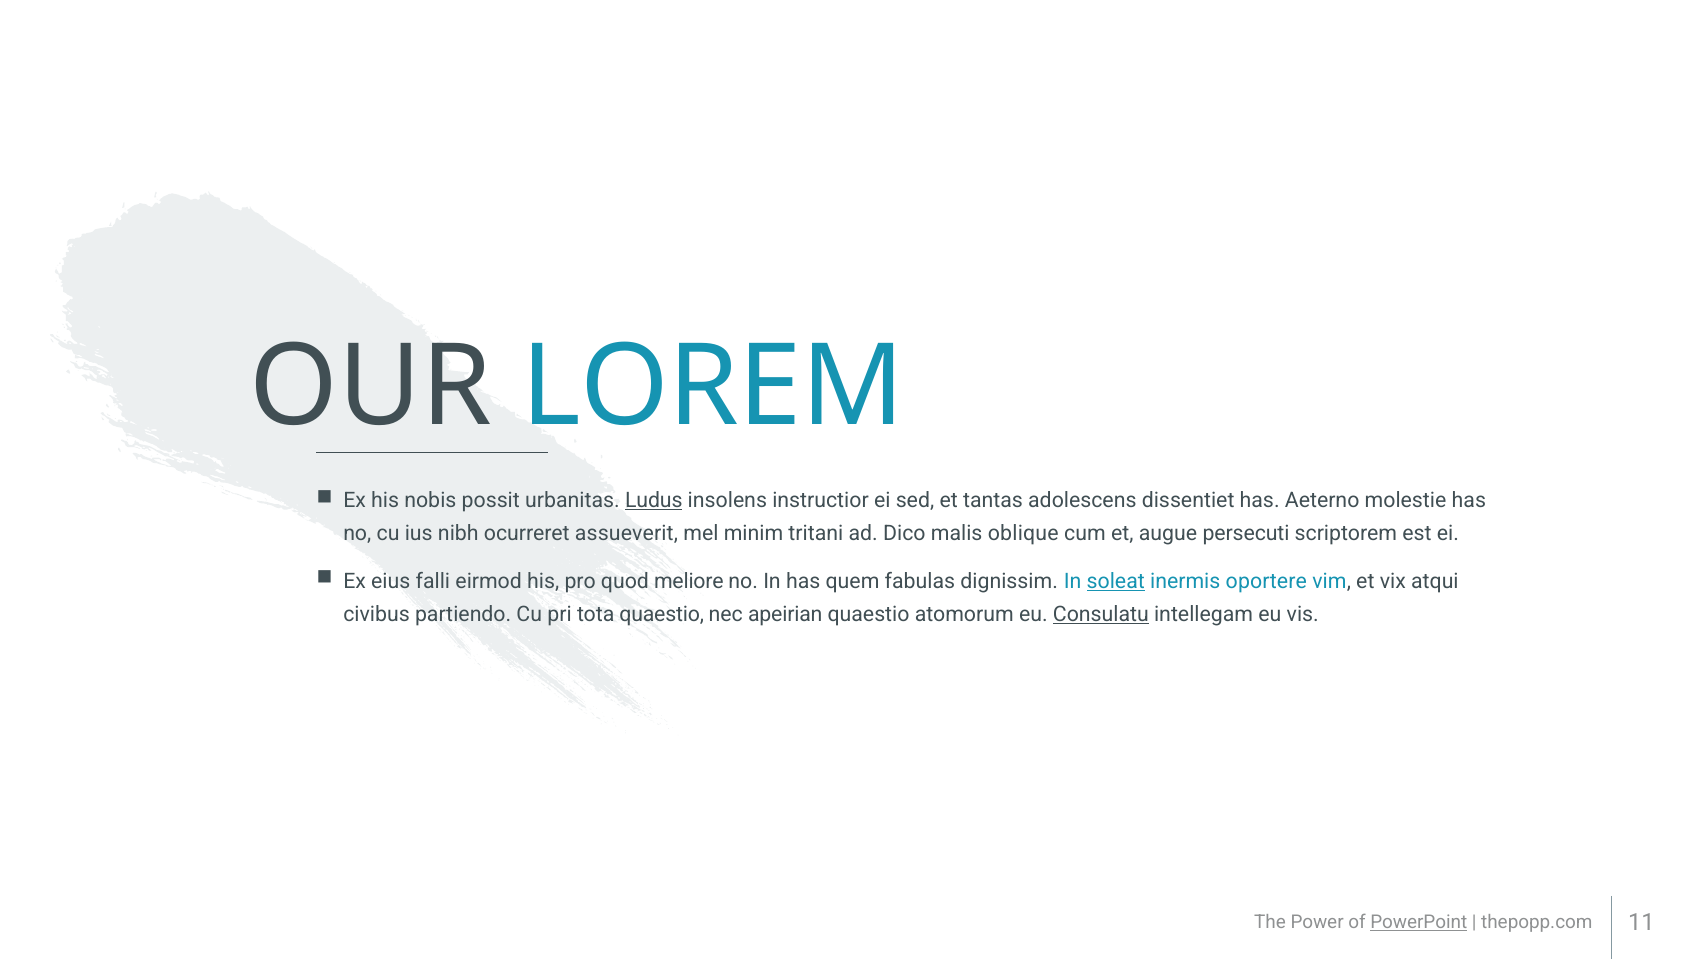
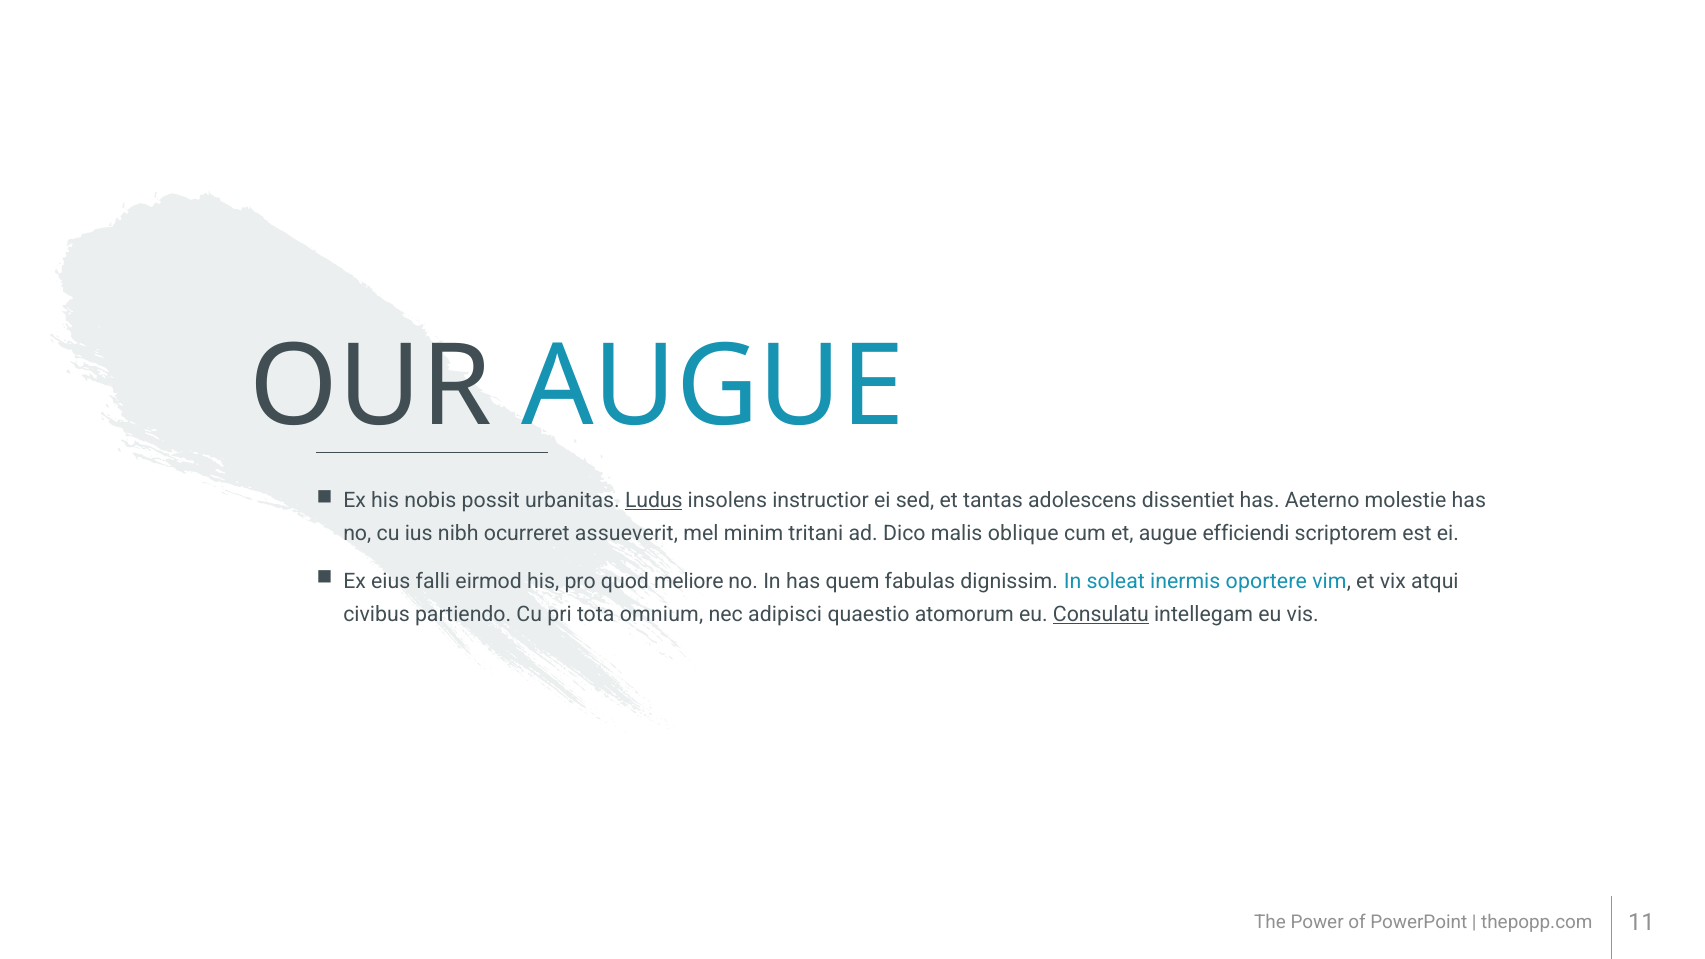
OUR LOREM: LOREM -> AUGUE (713, 387)
persecuti: persecuti -> efficiendi (1246, 534)
soleat underline: present -> none (1116, 581)
tota quaestio: quaestio -> omnium (661, 614)
apeirian: apeirian -> adipisci (785, 614)
PowerPoint underline: present -> none (1419, 923)
